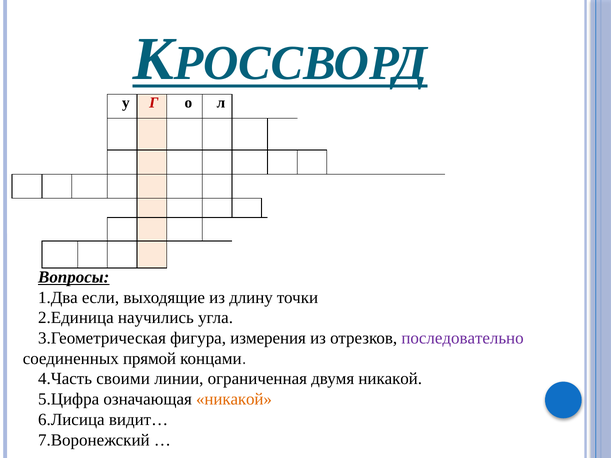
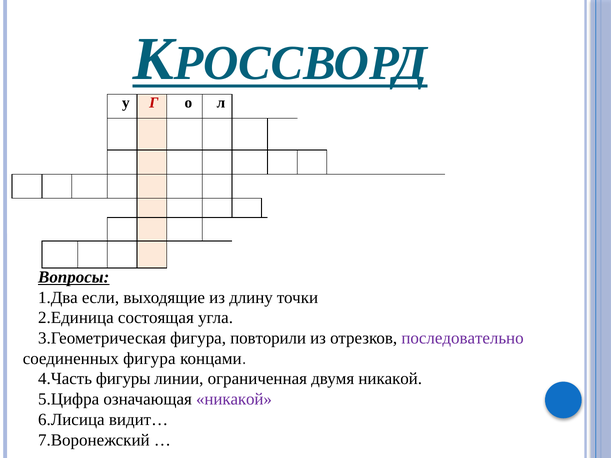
научились: научились -> состоящая (156, 318)
измерения: измерения -> повторили (268, 338)
соединенных прямой: прямой -> фигура (149, 359)
своими: своими -> фигуры (123, 379)
никакой colour: orange -> purple (234, 399)
